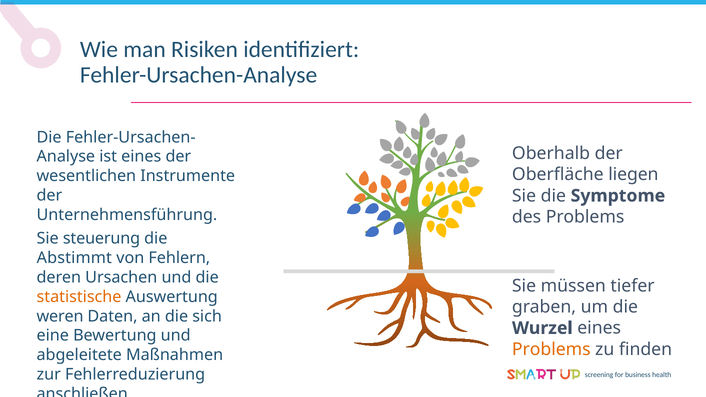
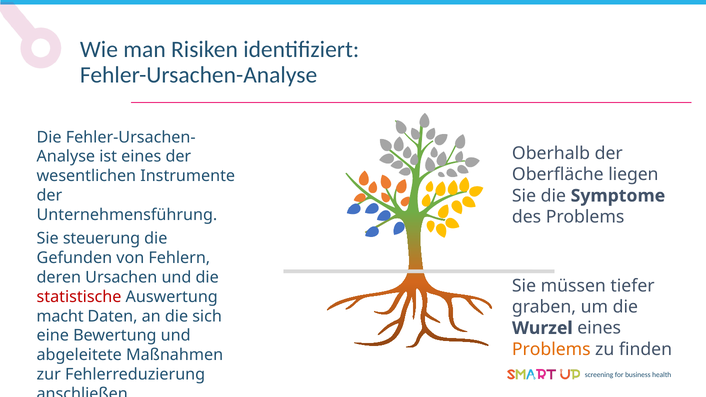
Abstimmt: Abstimmt -> Gefunden (74, 258)
statistische colour: orange -> red (79, 297)
weren: weren -> macht (60, 316)
